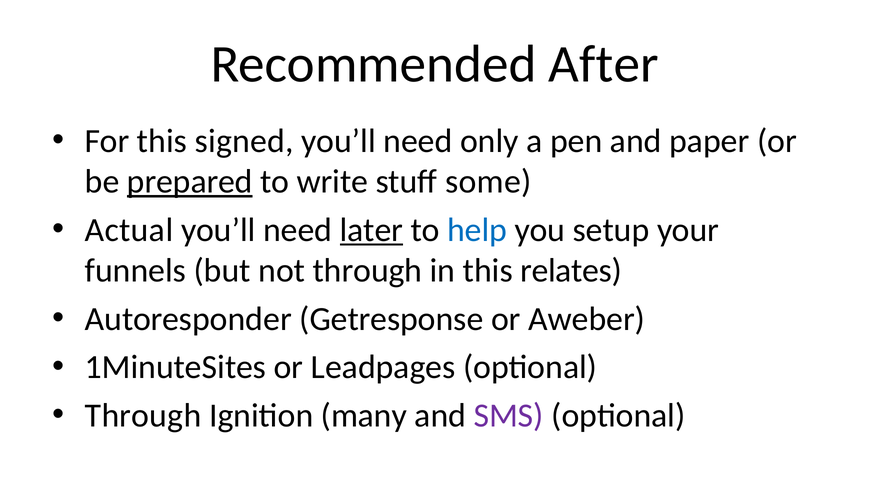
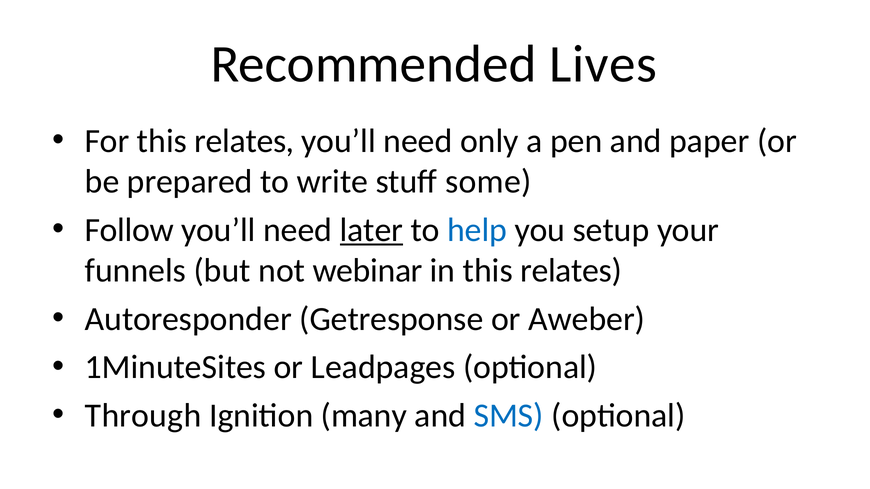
After: After -> Lives (603, 64)
For this signed: signed -> relates (244, 141)
prepared underline: present -> none (190, 182)
Actual: Actual -> Follow (129, 230)
not through: through -> webinar (368, 271)
SMS colour: purple -> blue (509, 416)
